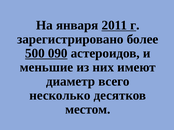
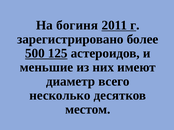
января: января -> богиня (77, 25)
090: 090 -> 125 (58, 53)
